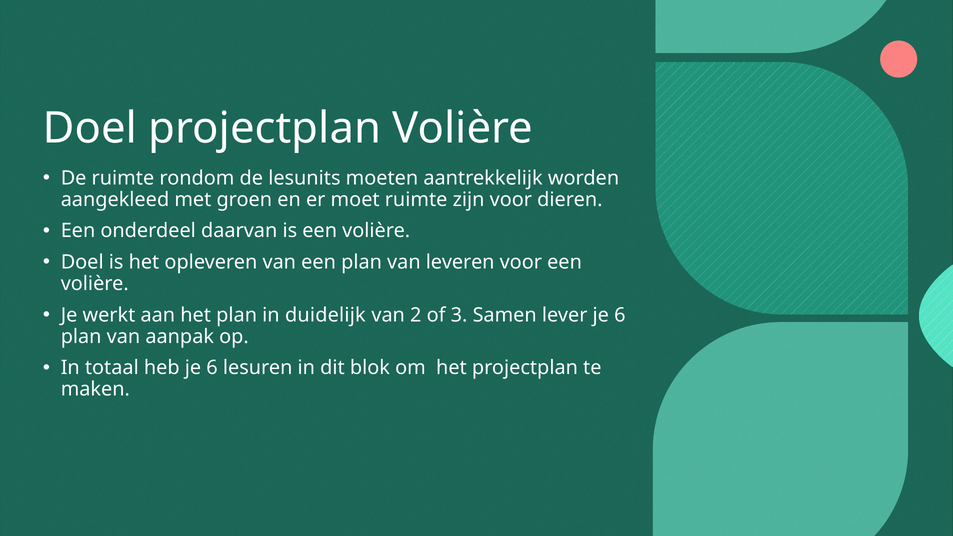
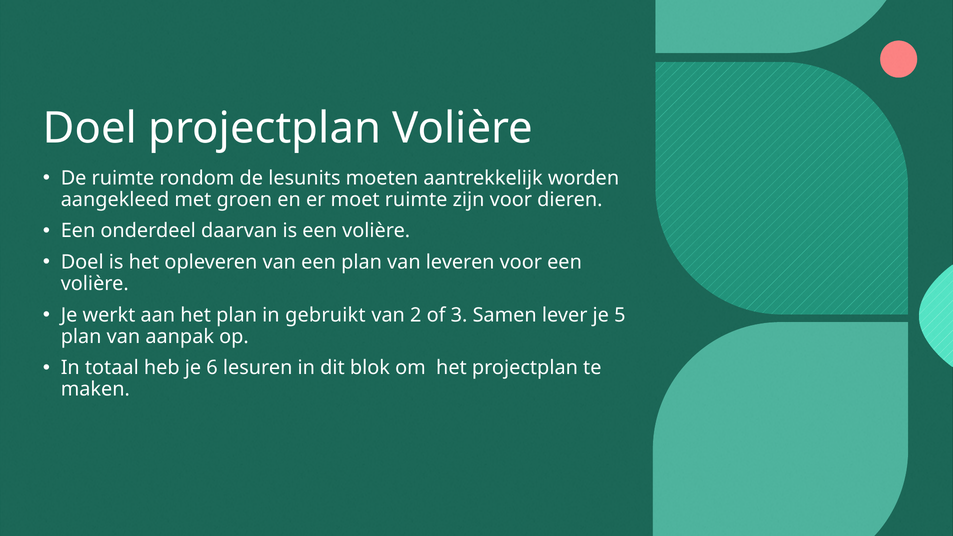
duidelijk: duidelijk -> gebruikt (325, 315)
lever je 6: 6 -> 5 (620, 315)
